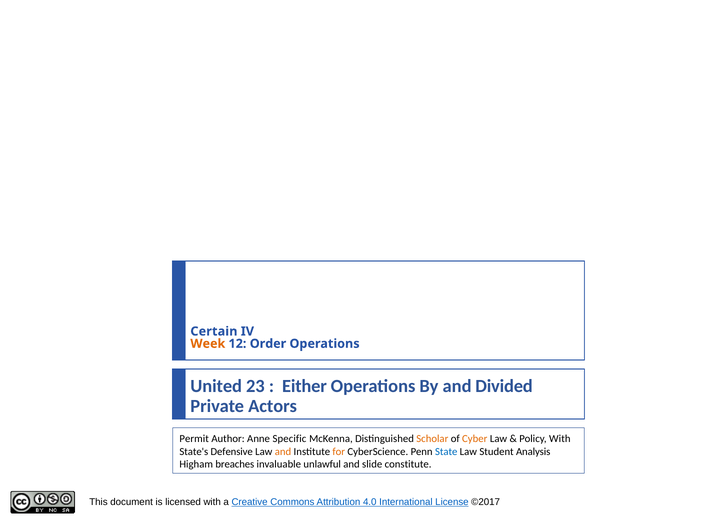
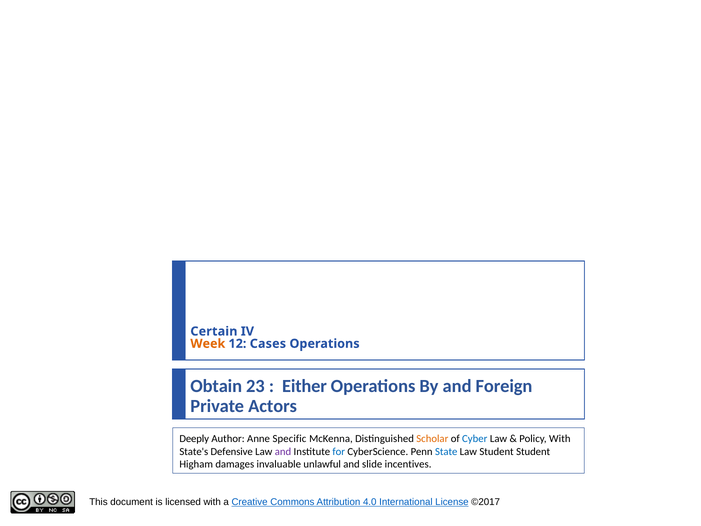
Order: Order -> Cases (268, 344)
United: United -> Obtain (216, 386)
Divided: Divided -> Foreign (504, 386)
Permit: Permit -> Deeply (194, 438)
Cyber colour: orange -> blue (475, 438)
and colour: orange -> purple (283, 451)
for colour: orange -> blue (339, 451)
Student Analysis: Analysis -> Student (533, 451)
breaches: breaches -> damages (235, 464)
constitute: constitute -> incentives (408, 464)
